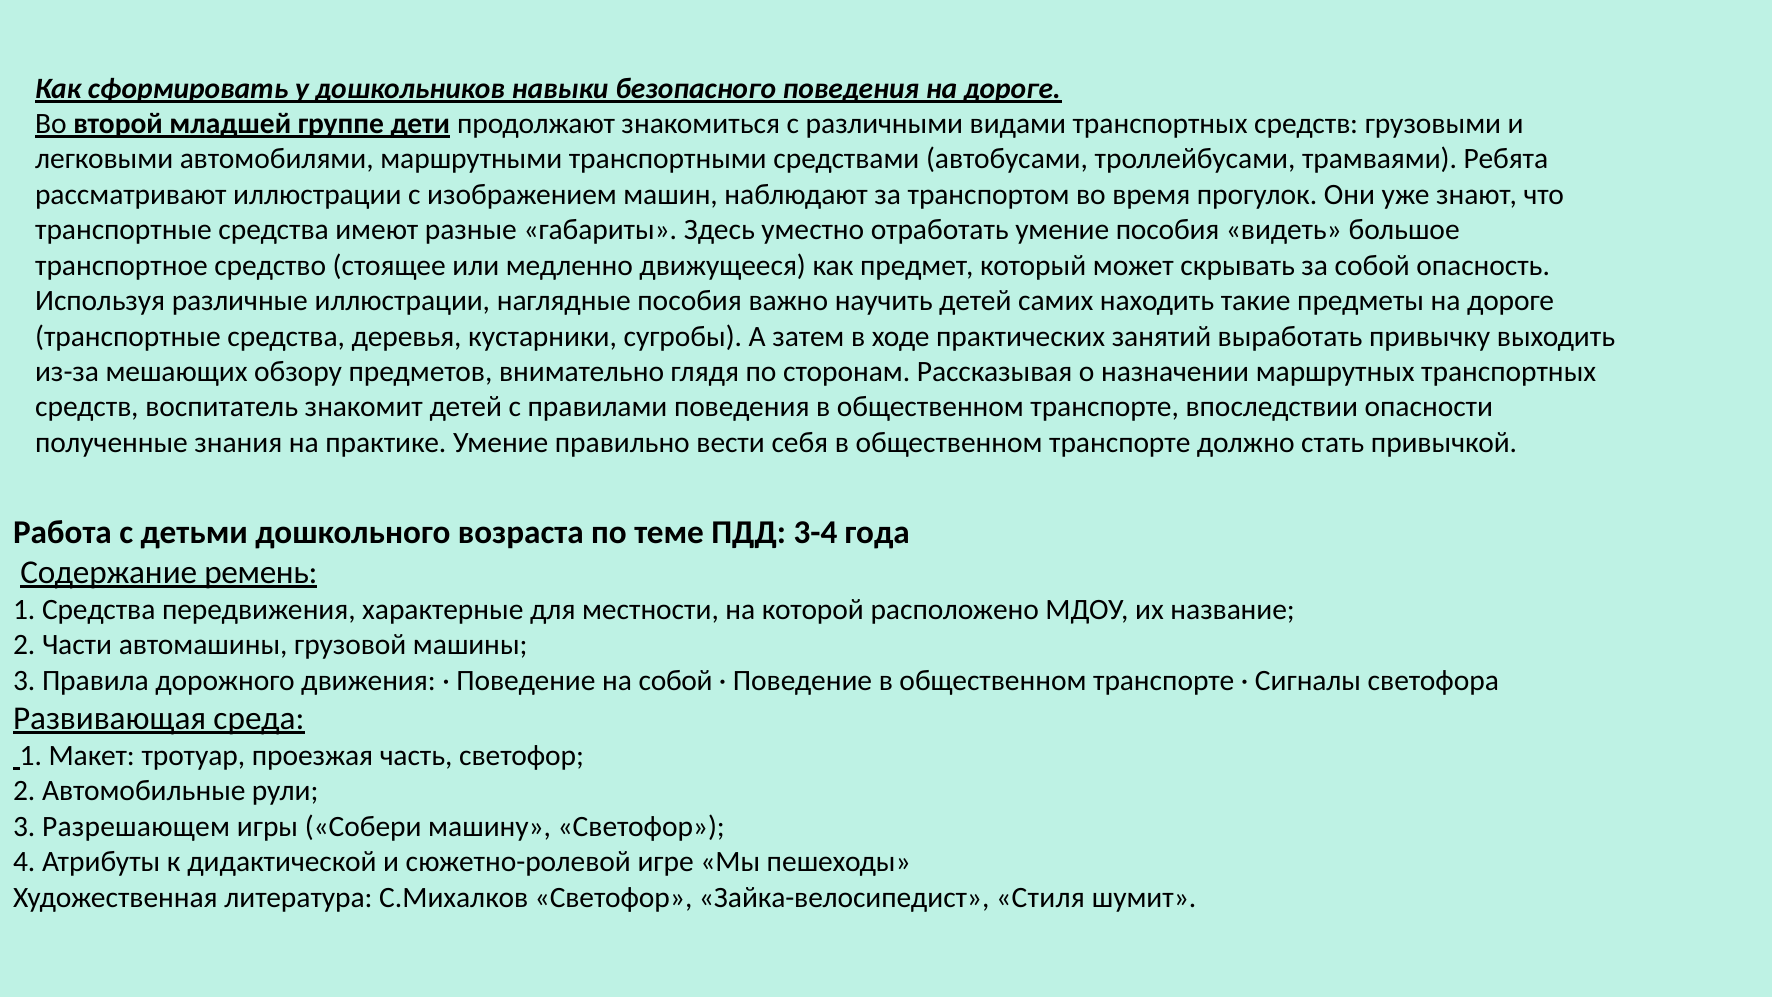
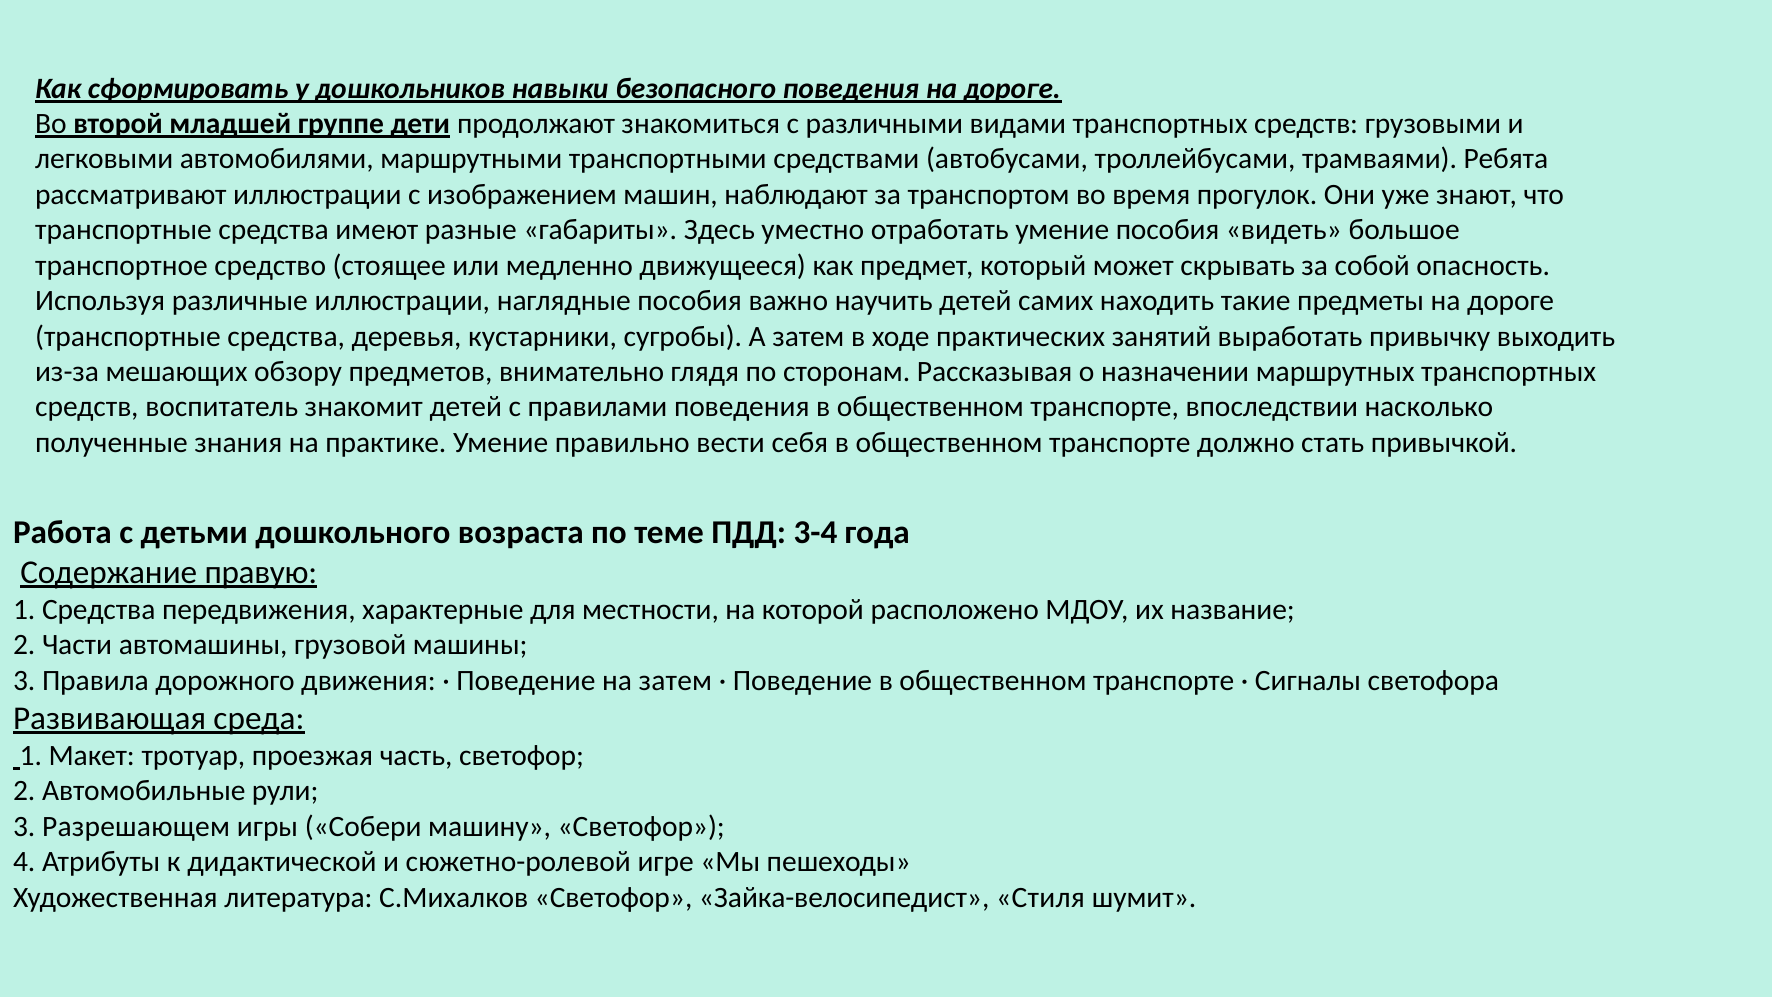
опасности: опасности -> насколько (1429, 407)
ремень: ремень -> правую (261, 572)
на собой: собой -> затем (675, 680)
